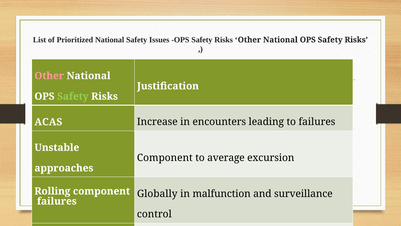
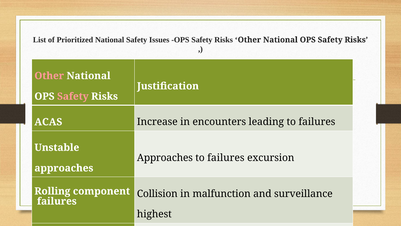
Safety colour: light green -> pink (73, 96)
Component: Component -> Approaches (165, 158)
average: average -> failures (226, 158)
Globally: Globally -> Collision (157, 193)
control: control -> highest (154, 214)
